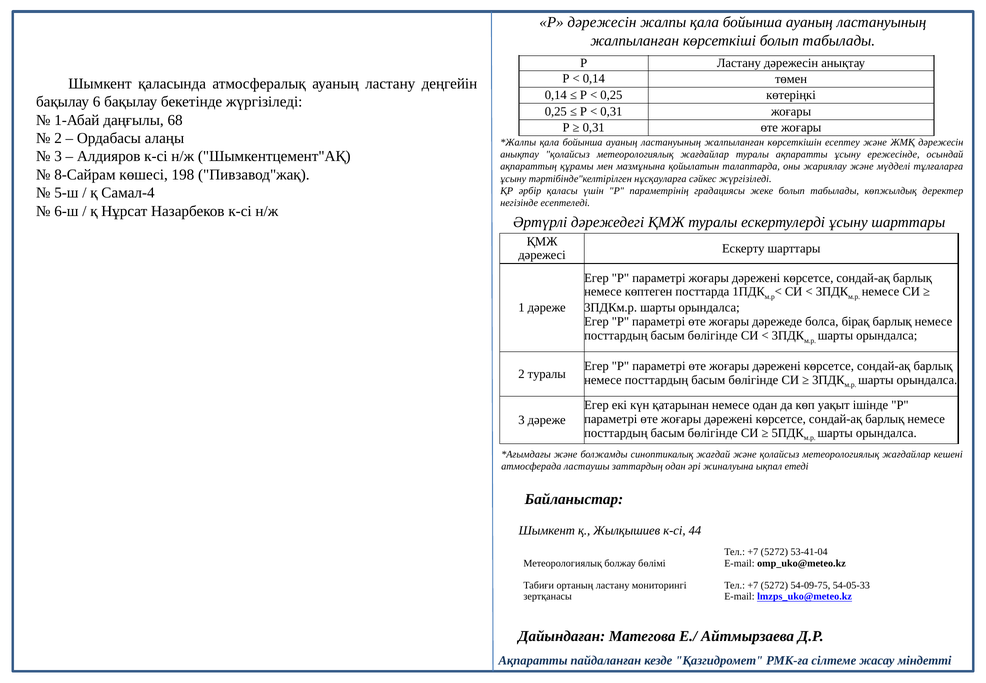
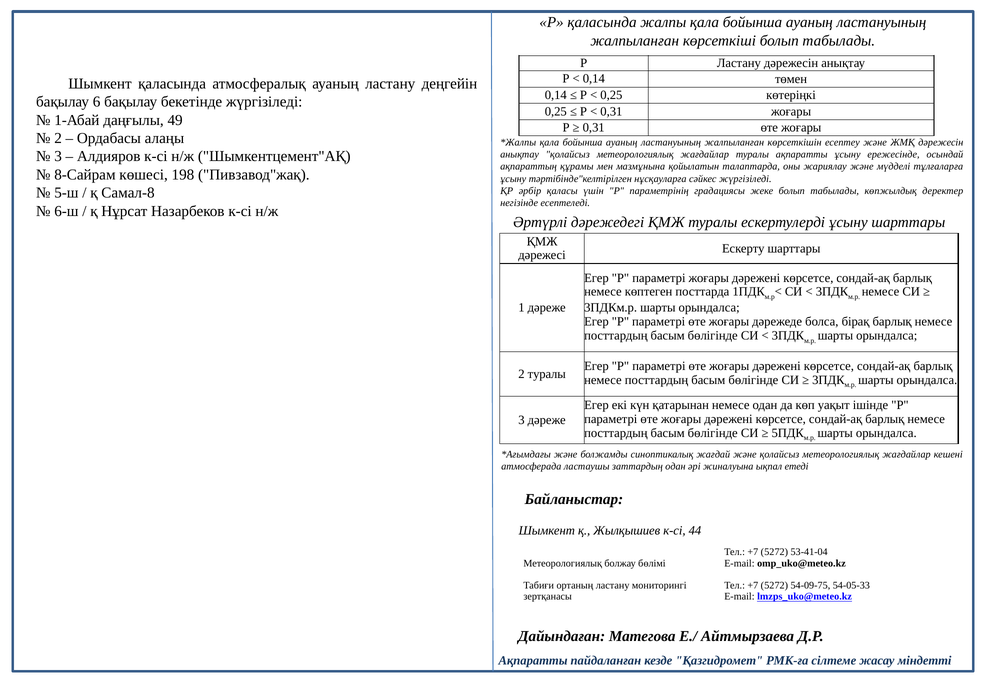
Р дәрежесін: дәрежесін -> қаласында (602, 22)
68: 68 -> 49 (175, 120)
Самал-4: Самал-4 -> Самал-8 (128, 193)
